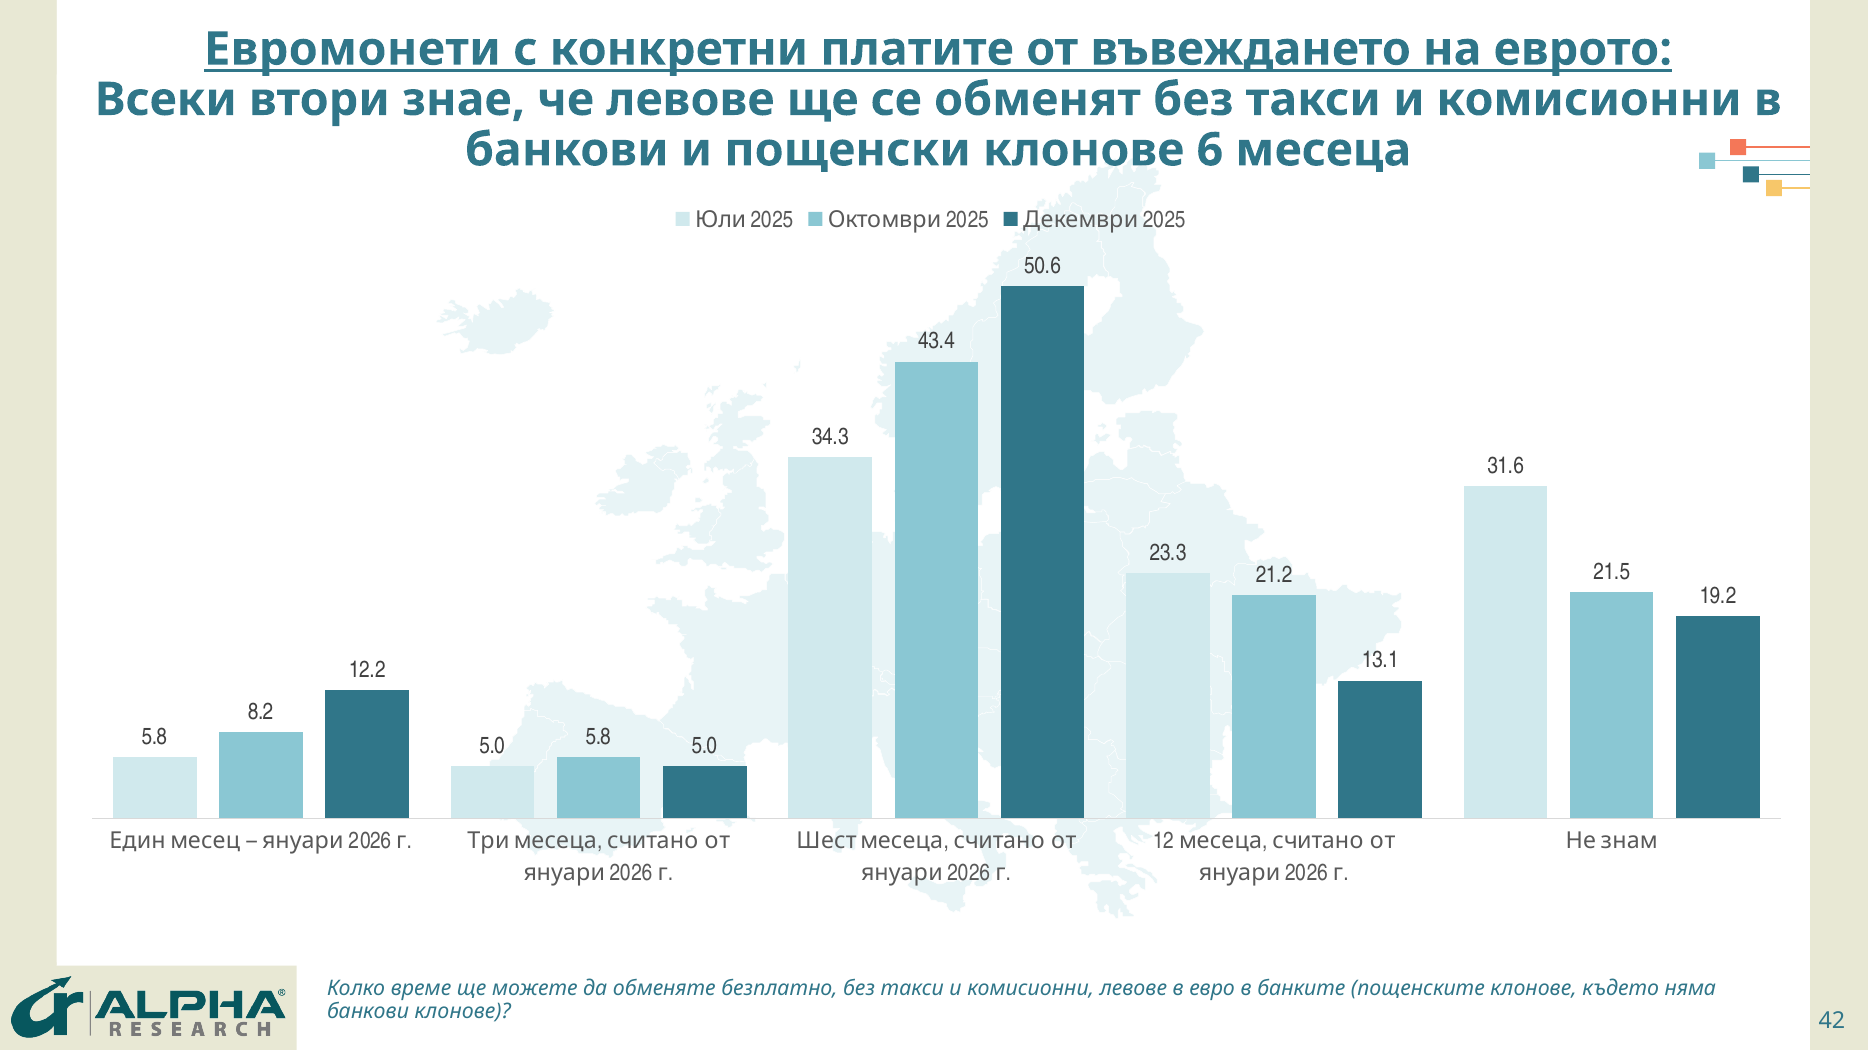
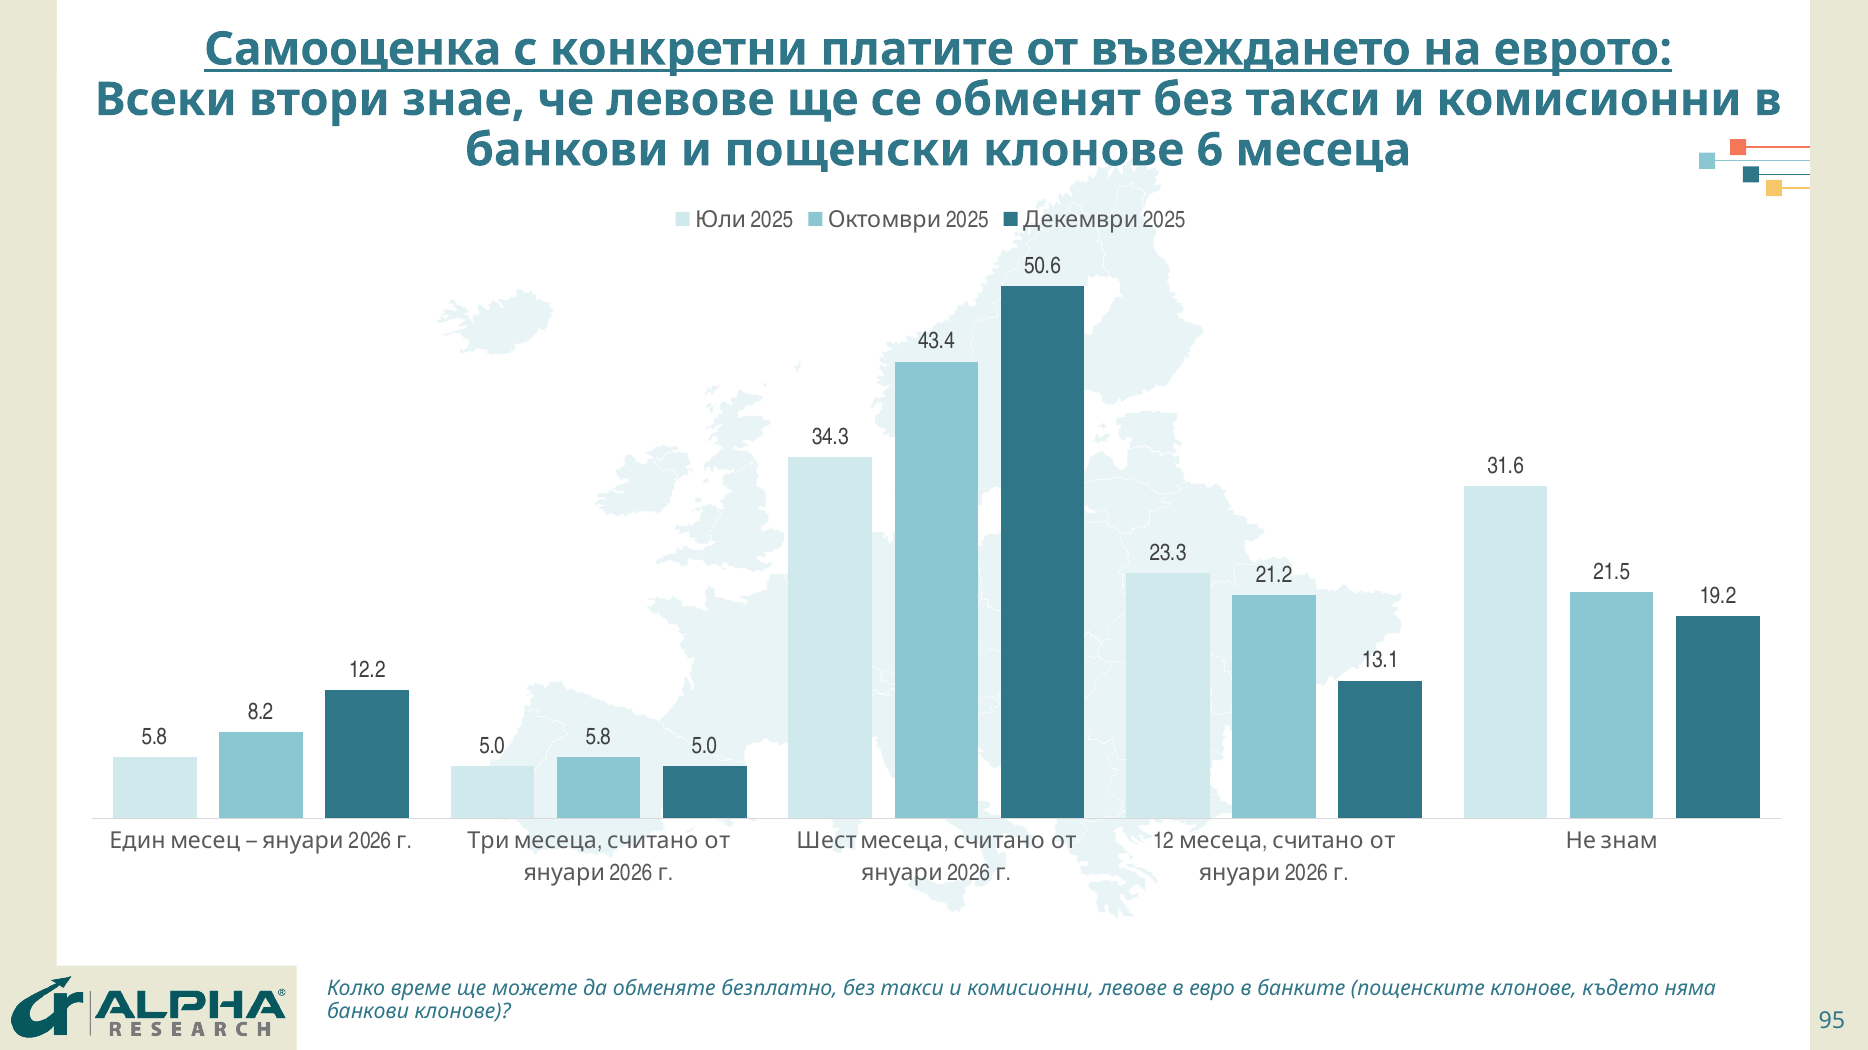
Евромонети: Евромонети -> Самооценка (353, 49)
42: 42 -> 95 (1832, 1021)
